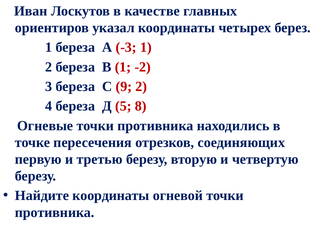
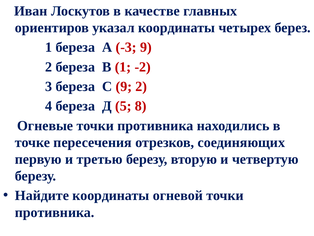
-3 1: 1 -> 9 (146, 47)
